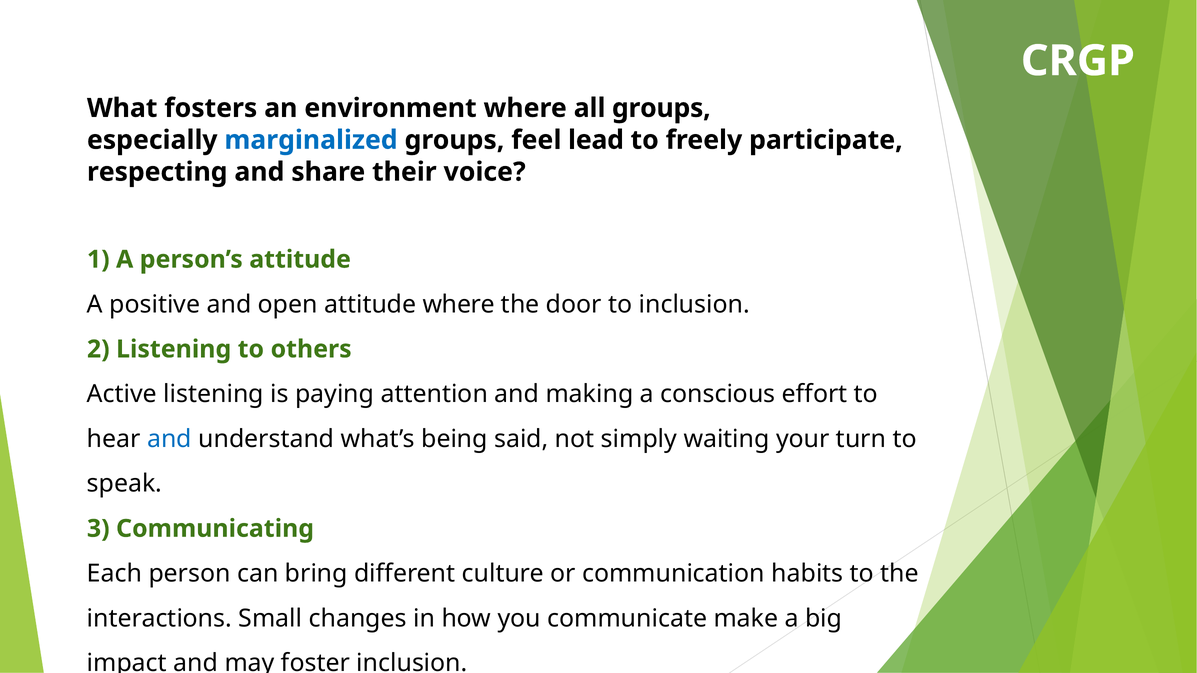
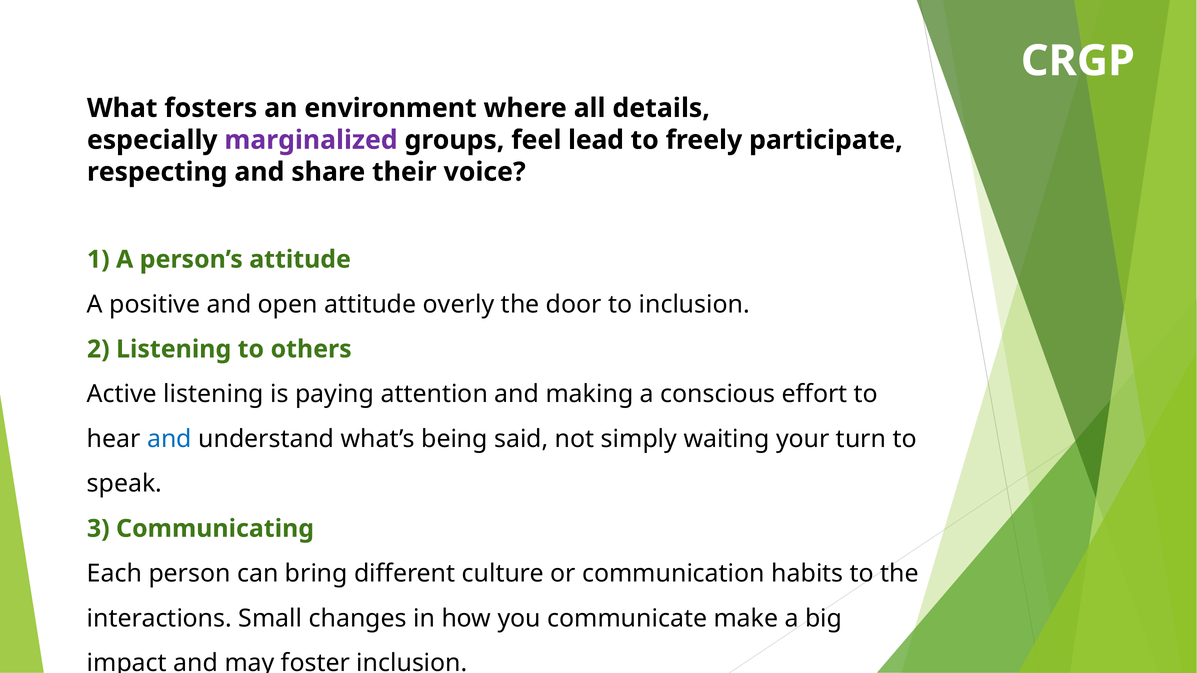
all groups: groups -> details (661, 108)
marginalized colour: blue -> purple (311, 140)
attitude where: where -> overly (459, 304)
